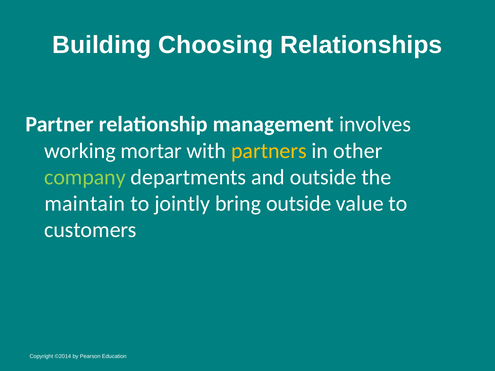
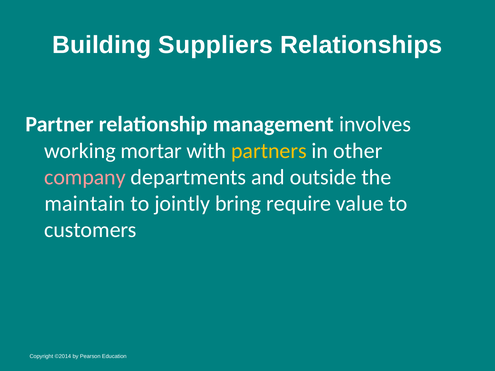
Choosing: Choosing -> Suppliers (216, 45)
company colour: light green -> pink (85, 177)
bring outside: outside -> require (299, 204)
